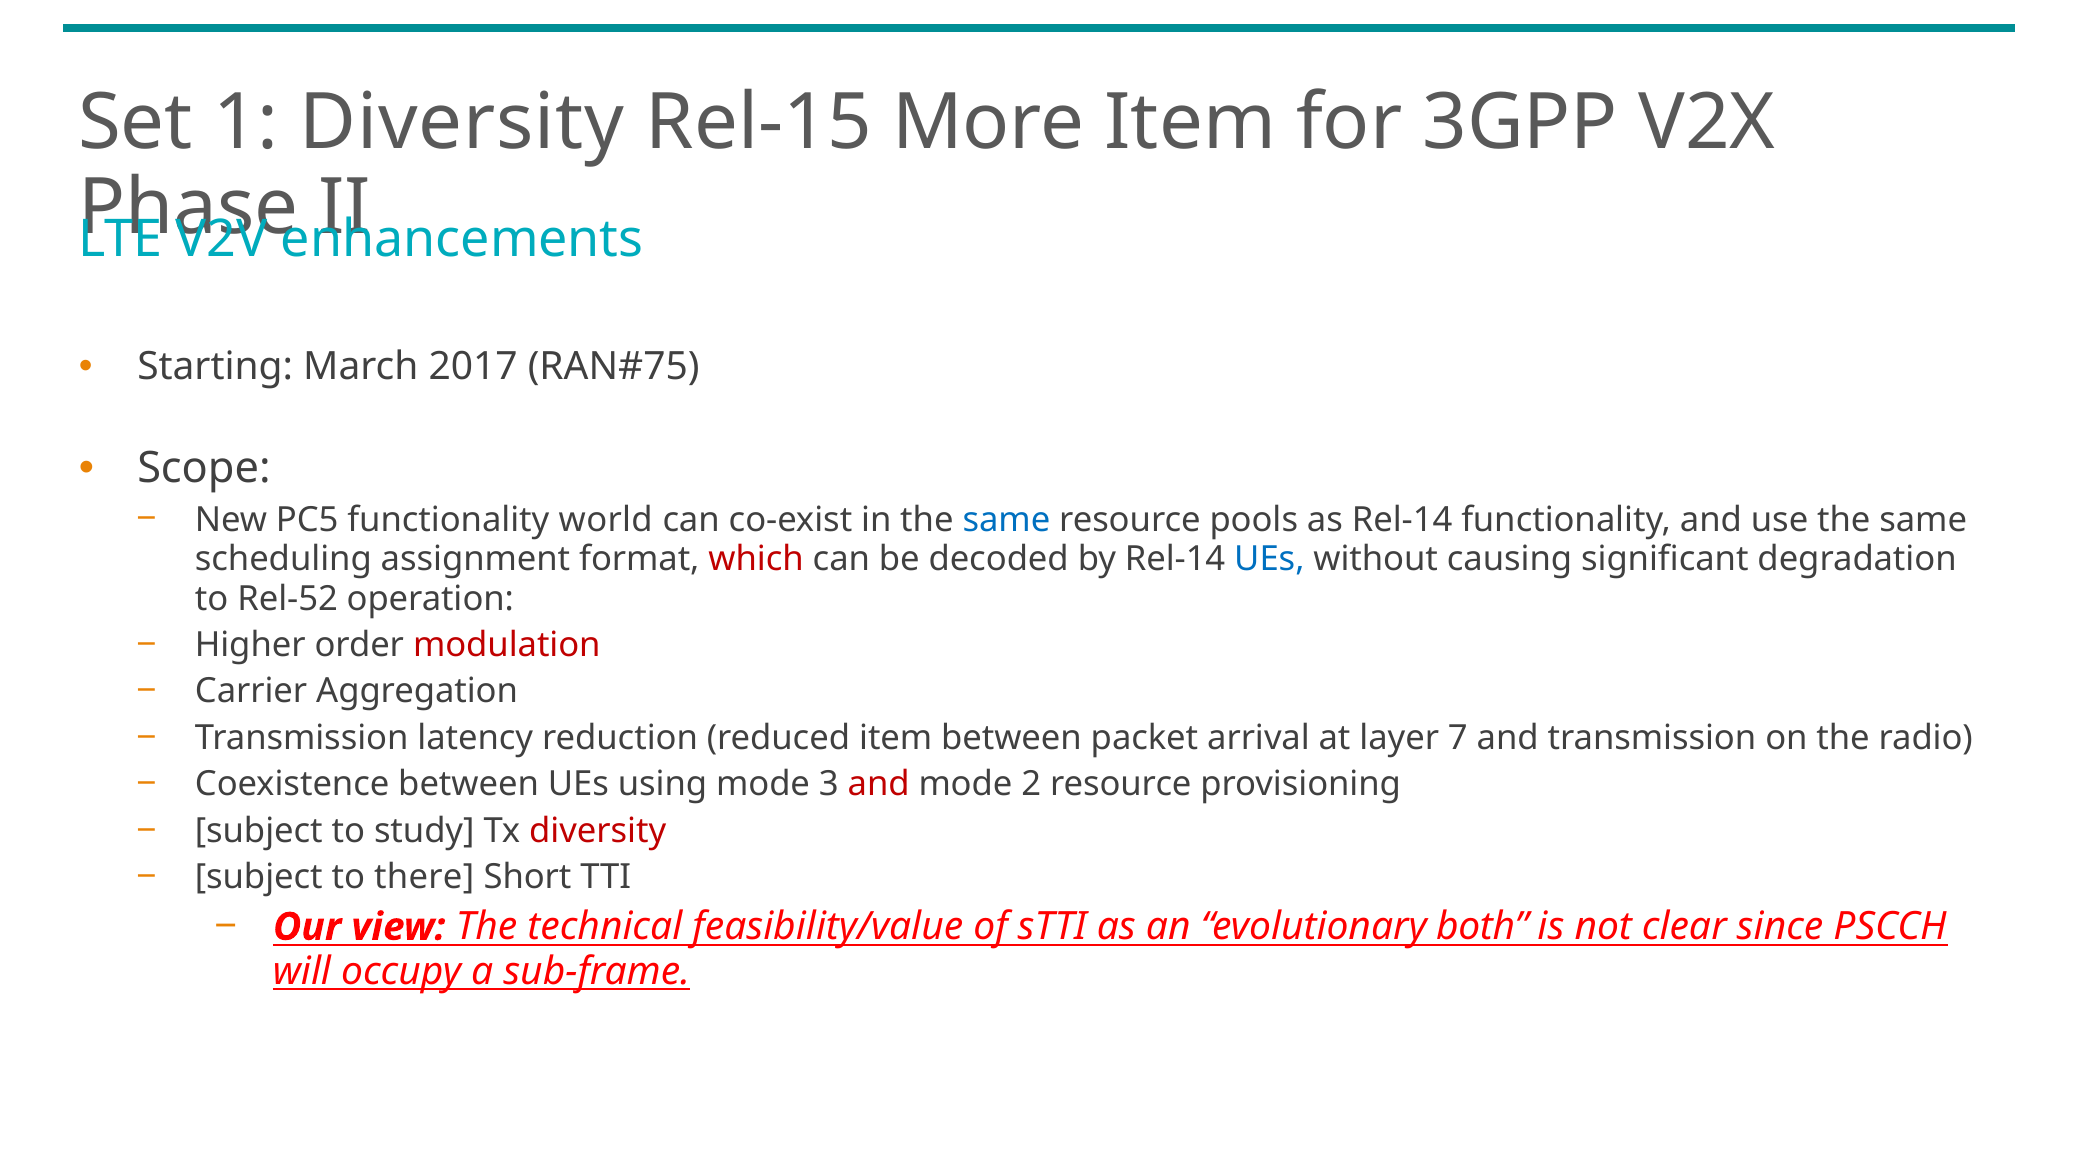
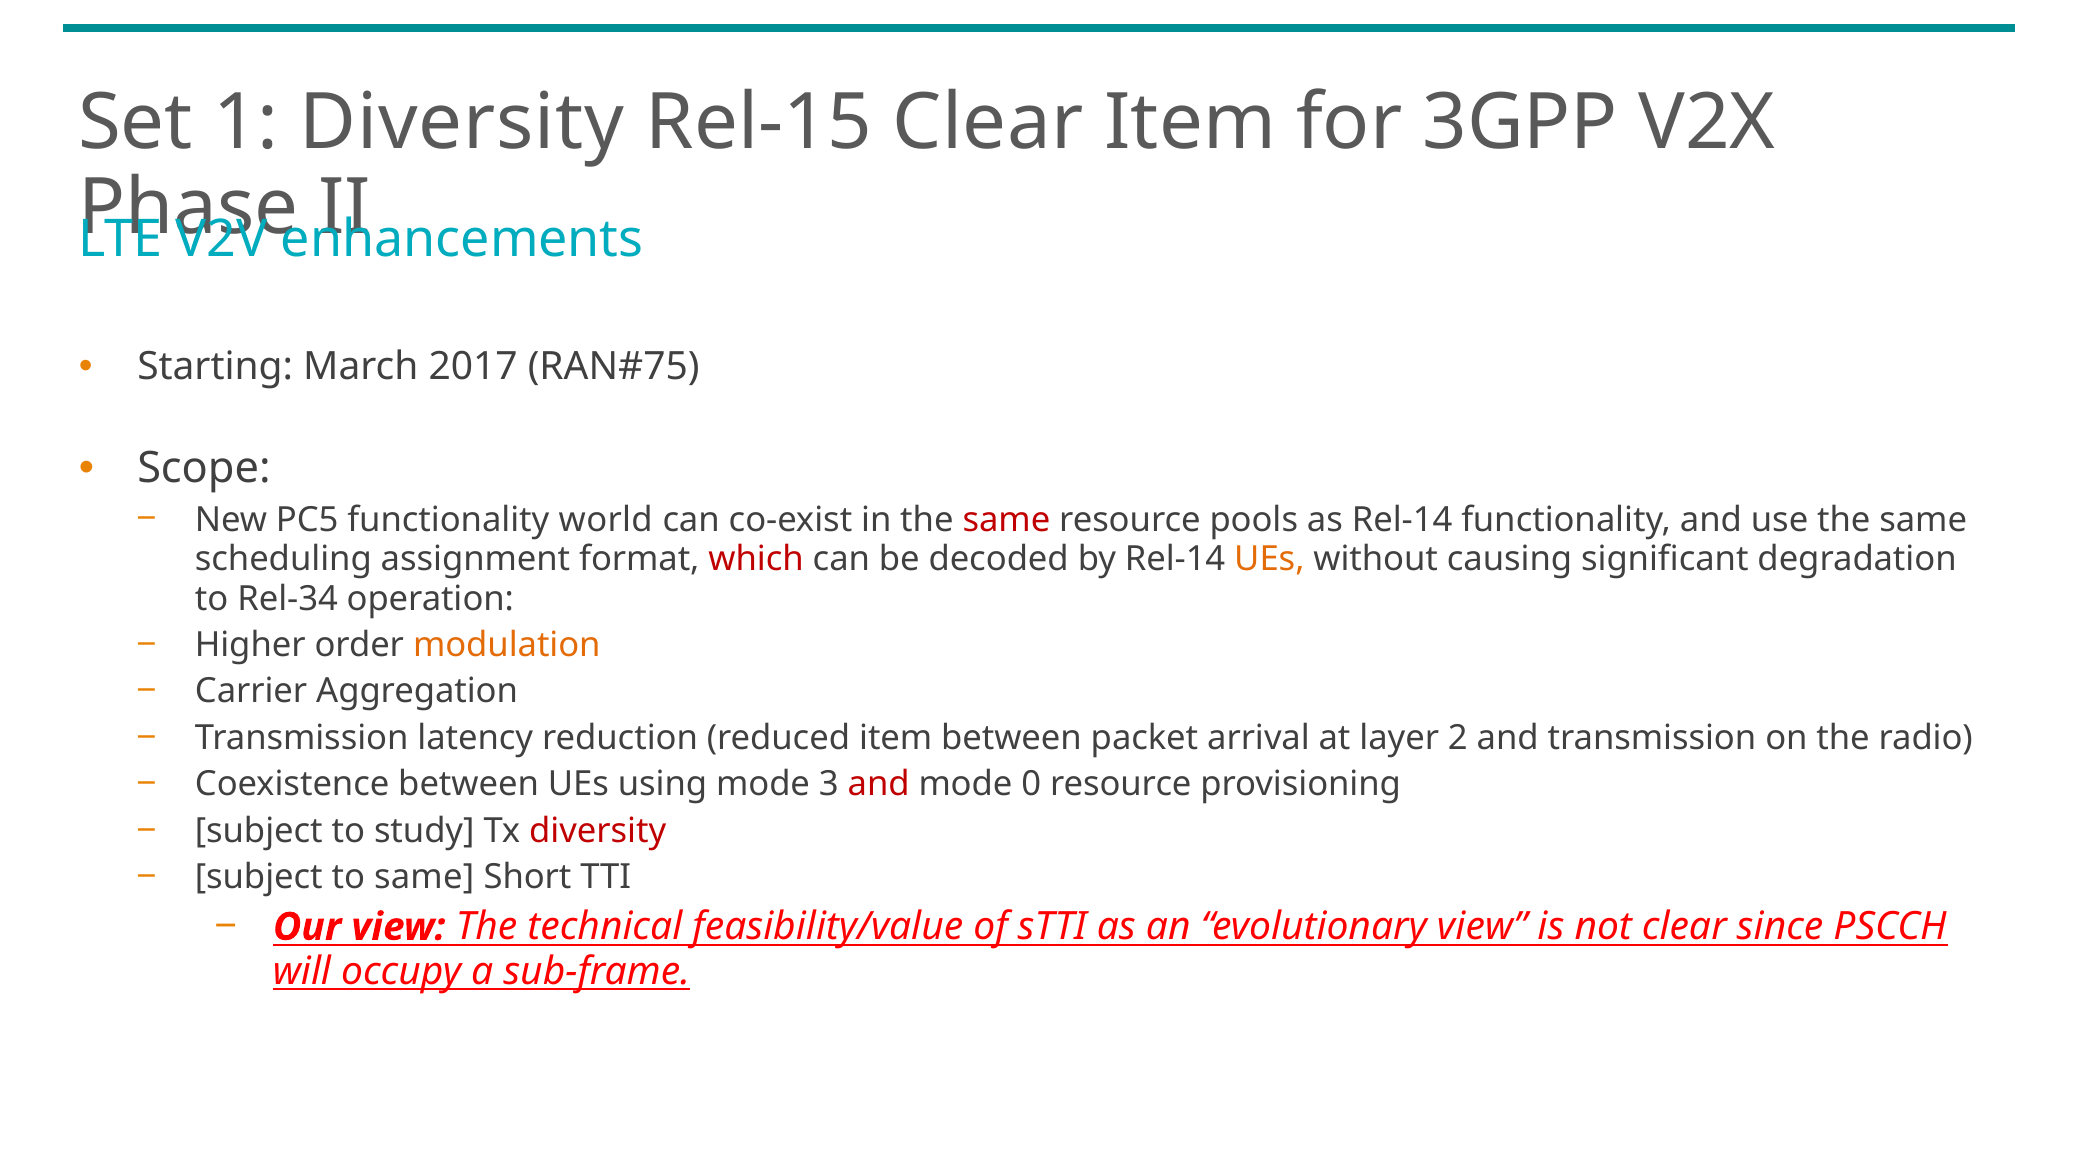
Rel-15 More: More -> Clear (988, 123)
same colour: blue -> red (1006, 519)
UEs colour: blue -> orange (1269, 559)
Rel-52: Rel-52 -> Rel-34 (288, 598)
modulation colour: red -> orange (507, 645)
7: 7 -> 2 (1458, 738)
2: 2 -> 0 (1031, 784)
to there: there -> same (424, 877)
evolutionary both: both -> view (1482, 927)
